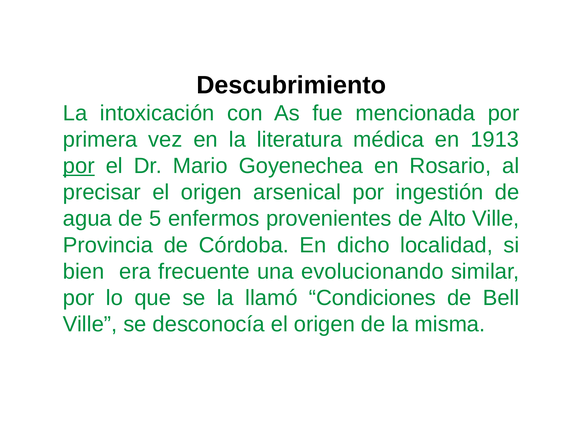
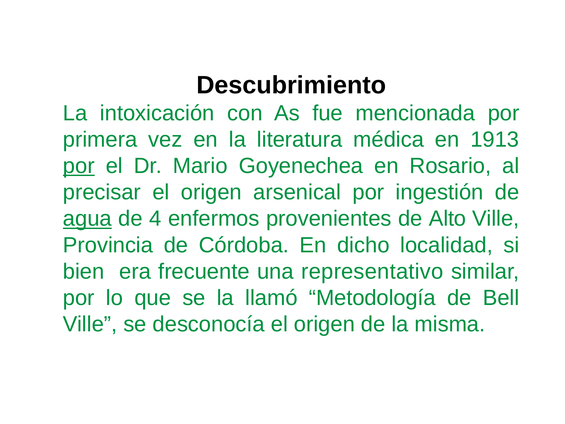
agua underline: none -> present (87, 219)
5: 5 -> 4 (155, 219)
evolucionando: evolucionando -> representativo (372, 271)
Condiciones: Condiciones -> Metodología (372, 298)
